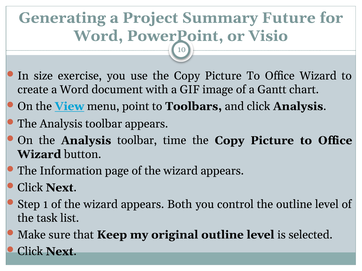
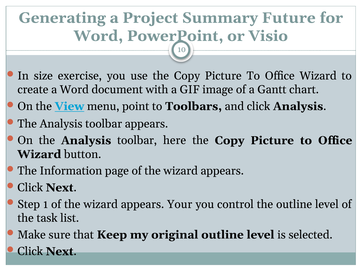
time: time -> here (175, 141)
Both: Both -> Your (180, 205)
